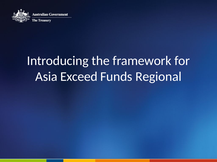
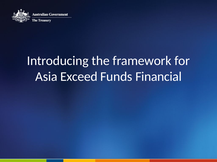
Regional: Regional -> Financial (159, 77)
